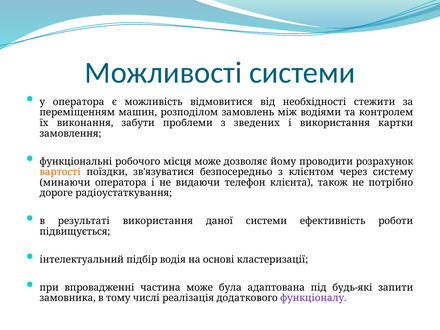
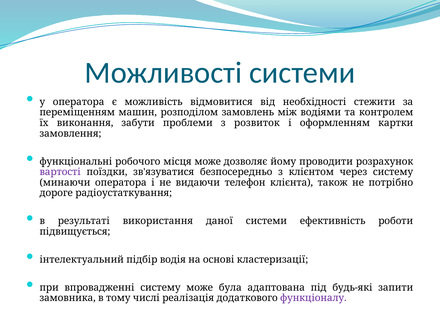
зведених: зведених -> розвиток (257, 123)
і використання: використання -> оформленням (335, 123)
вартості colour: orange -> purple (60, 172)
впровадженні частина: частина -> систему (160, 288)
